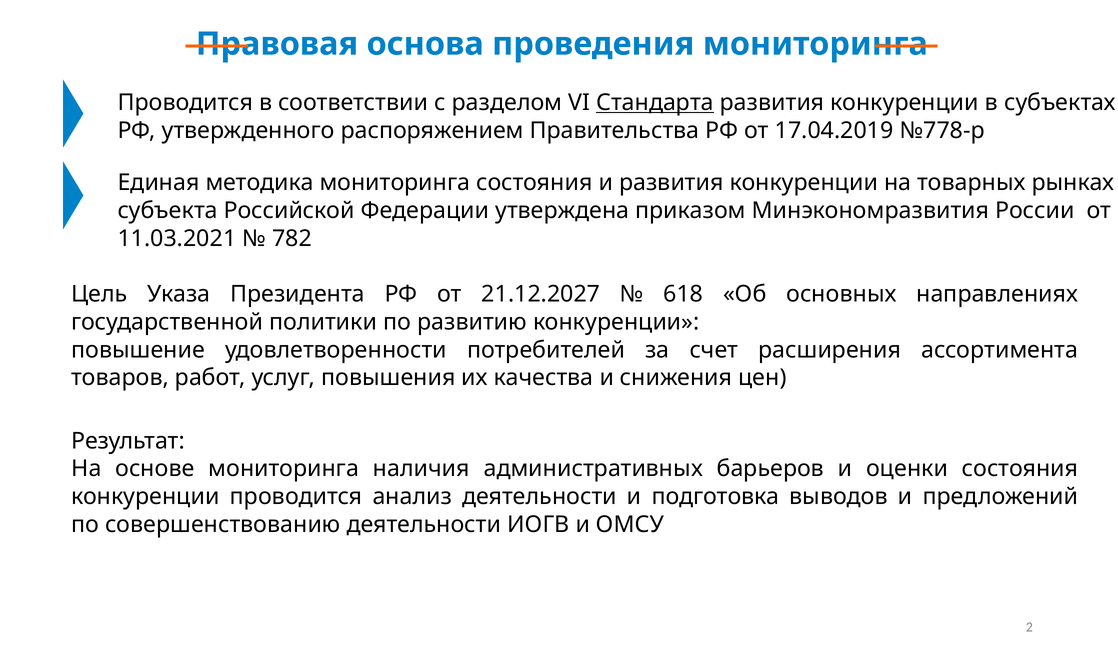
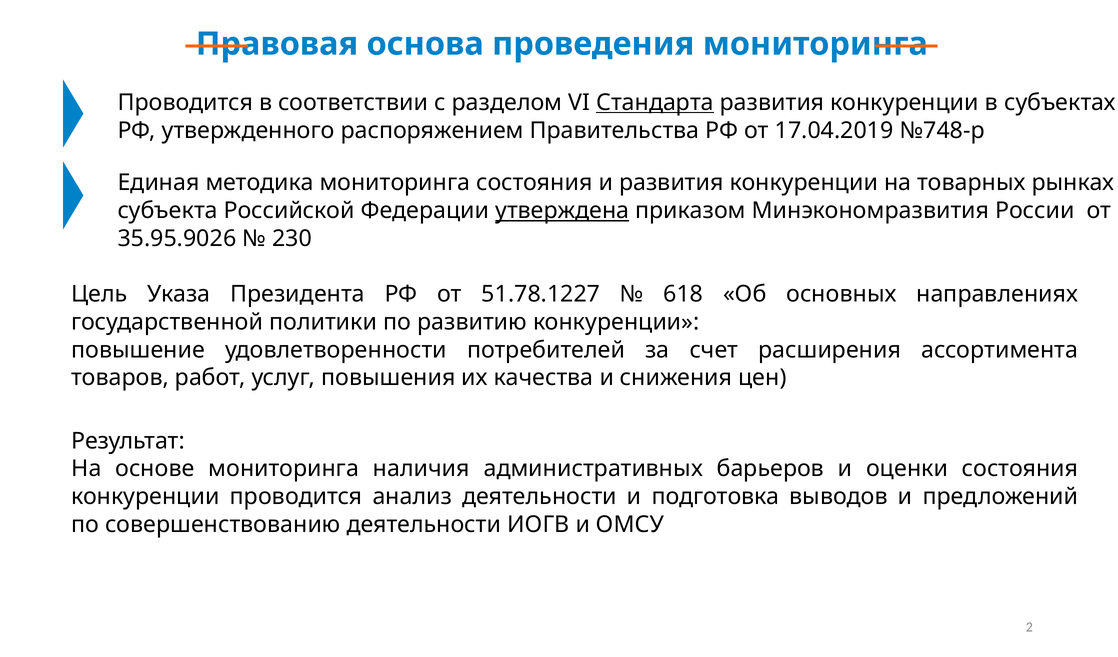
№778-р: №778-р -> №748-р (942, 130)
утверждена underline: none -> present (562, 211)
11.03.2021: 11.03.2021 -> 35.95.9026 (177, 239)
782: 782 -> 230 (292, 239)
21.12.2027: 21.12.2027 -> 51.78.1227 (541, 295)
